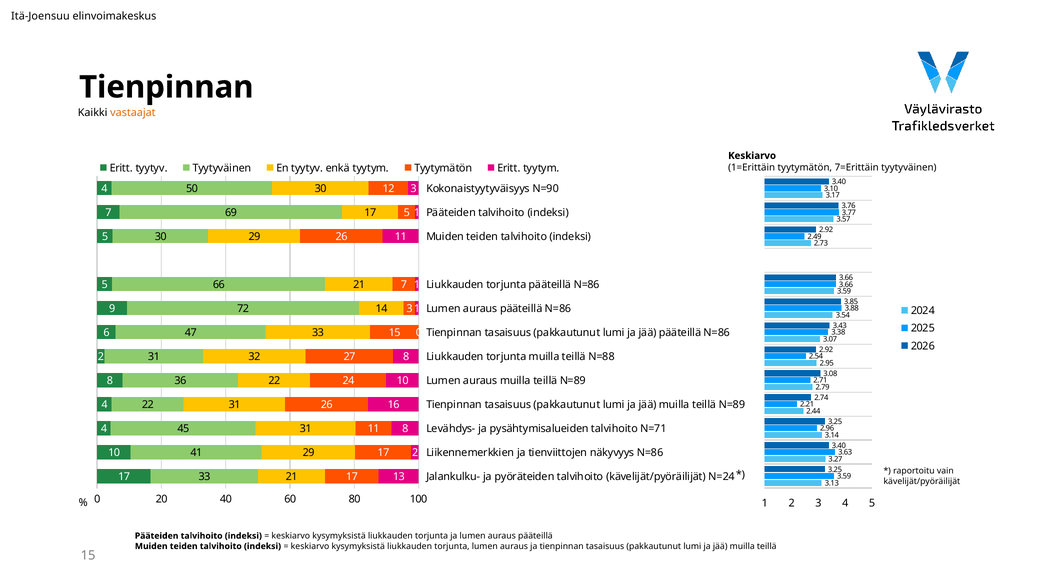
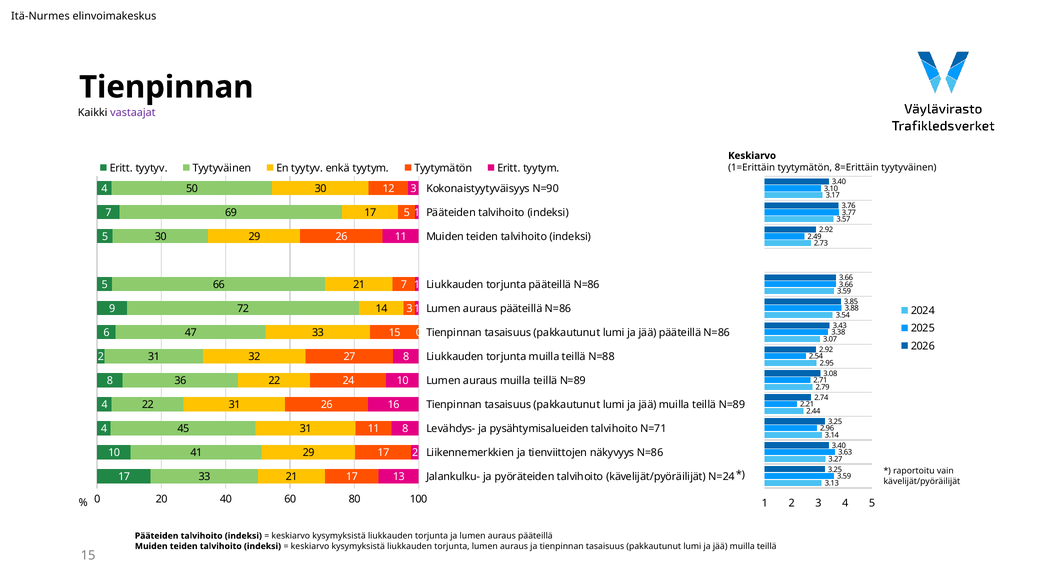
Itä-Joensuu: Itä-Joensuu -> Itä-Nurmes (40, 16)
vastaajat colour: orange -> purple (133, 113)
7=Erittäin: 7=Erittäin -> 8=Erittäin (857, 167)
